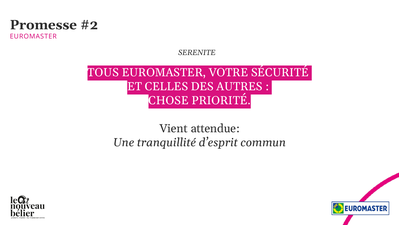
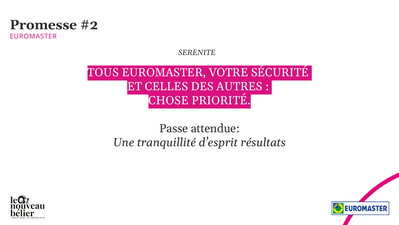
Vient: Vient -> Passe (174, 128)
commun: commun -> résultats (263, 142)
